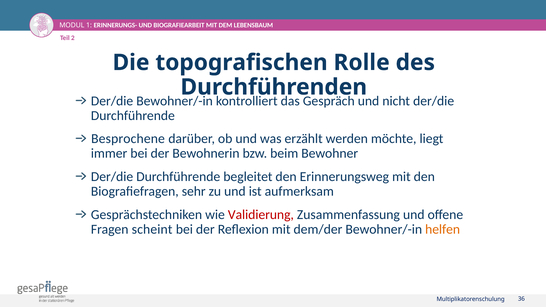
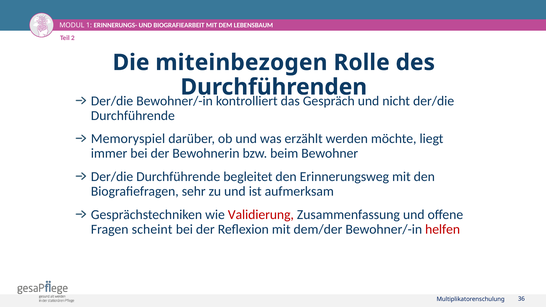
topografischen: topografischen -> miteinbezogen (241, 63)
Besprochene: Besprochene -> Memoryspiel (128, 139)
helfen colour: orange -> red (443, 229)
